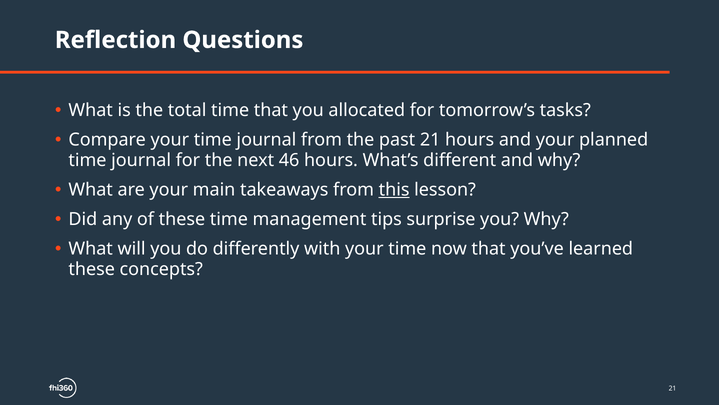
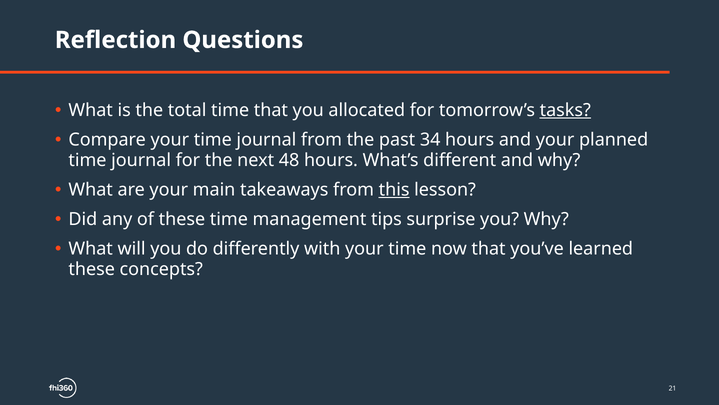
tasks underline: none -> present (565, 110)
past 21: 21 -> 34 (430, 140)
46: 46 -> 48 (289, 160)
